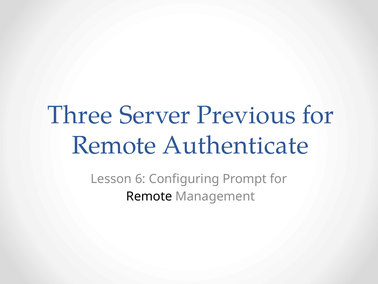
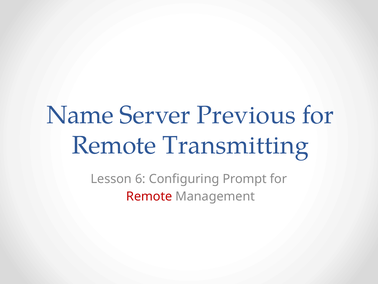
Three: Three -> Name (80, 115)
Authenticate: Authenticate -> Transmitting (236, 145)
Remote colour: black -> red (149, 196)
